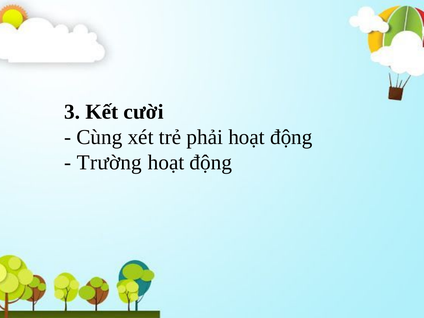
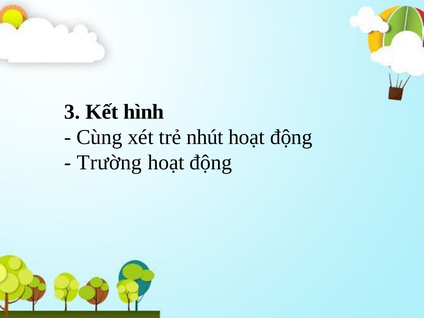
cười: cười -> hình (144, 112)
phải: phải -> nhút (205, 137)
